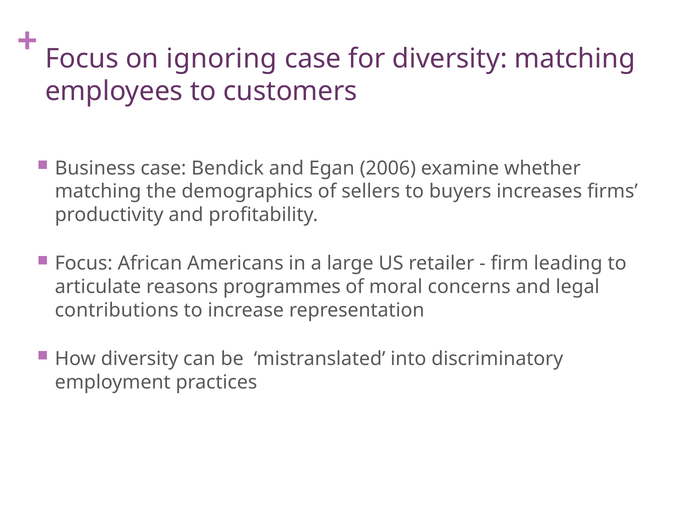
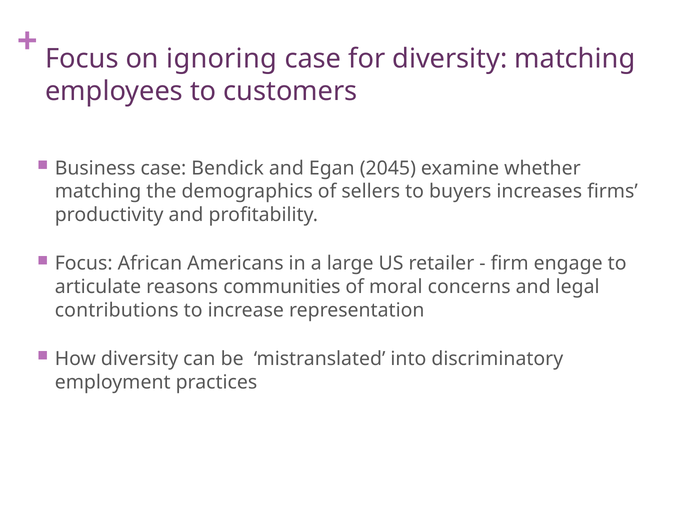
2006: 2006 -> 2045 (388, 168)
leading: leading -> engage (568, 264)
programmes: programmes -> communities (282, 287)
